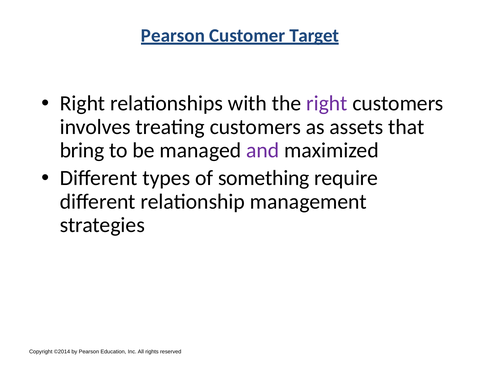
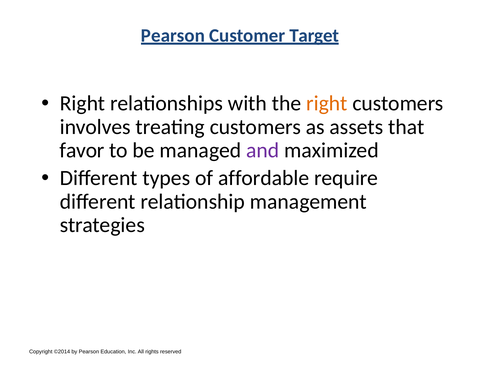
right colour: purple -> orange (327, 104)
bring: bring -> favor (82, 150)
something: something -> affordable (264, 178)
